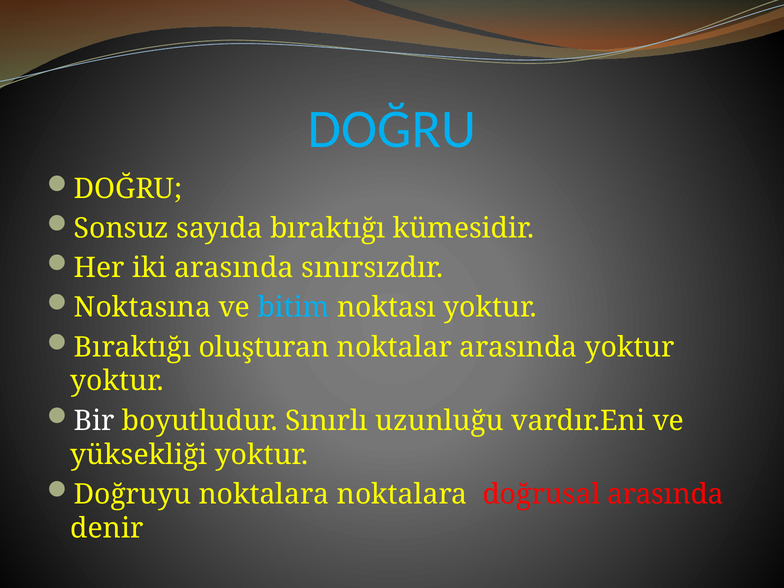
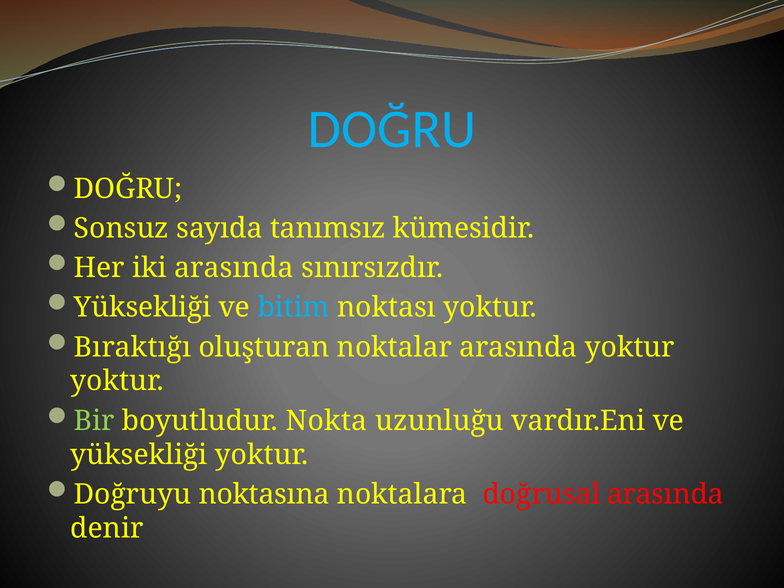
sayıda bıraktığı: bıraktığı -> tanımsız (328, 228)
Noktasına: Noktasına -> Yüksekliği (143, 308)
Bir colour: white -> light green (94, 421)
Sınırlı: Sınırlı -> Nokta (327, 421)
Doğruyu noktalara: noktalara -> noktasına (264, 494)
